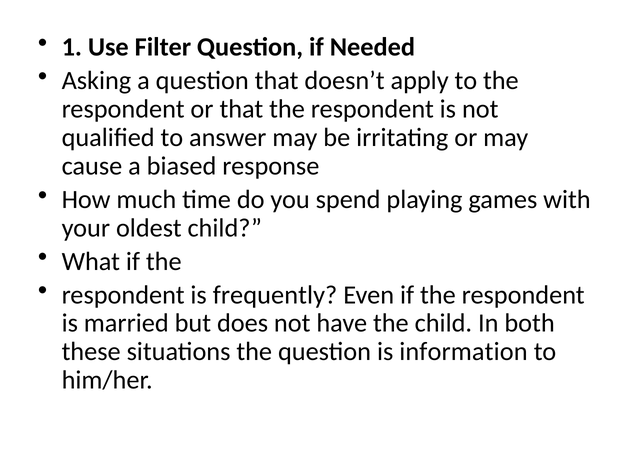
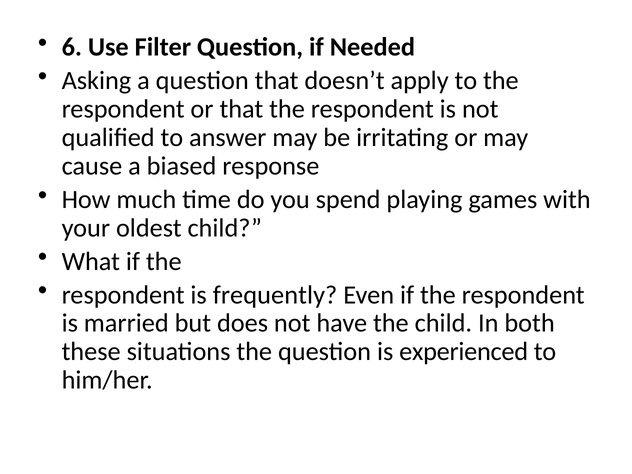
1: 1 -> 6 (72, 47)
information: information -> experienced (464, 352)
